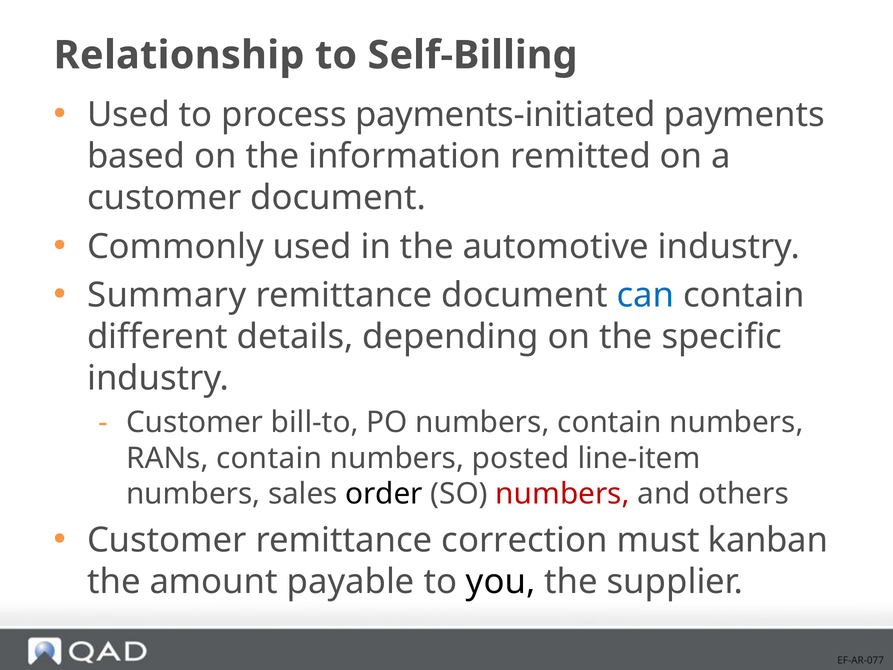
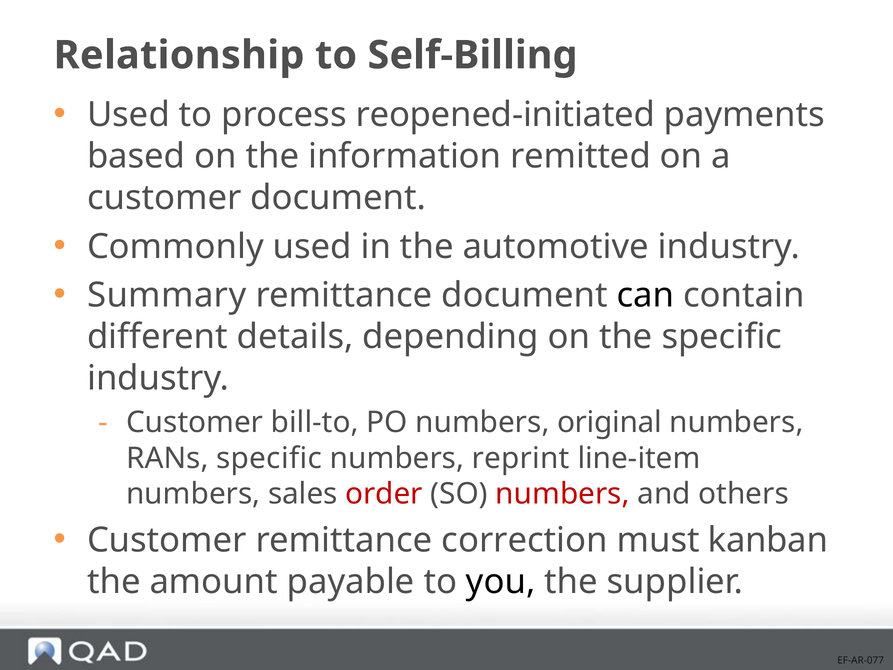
payments-initiated: payments-initiated -> reopened-initiated (505, 115)
can colour: blue -> black (645, 295)
numbers contain: contain -> original (610, 423)
RANs contain: contain -> specific (269, 458)
posted: posted -> reprint (521, 458)
order colour: black -> red (384, 494)
